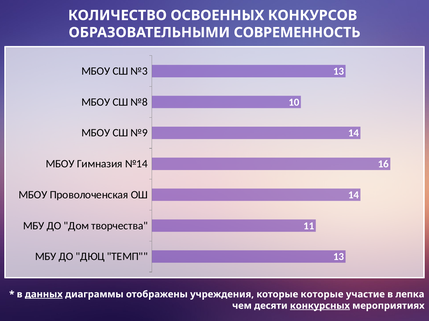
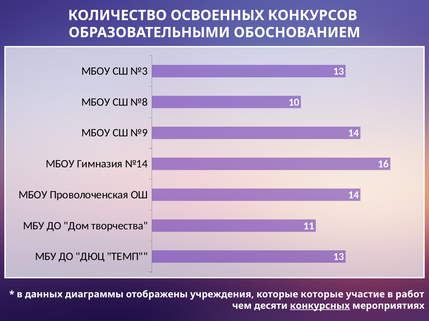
СОВРЕМЕННОСТЬ: СОВРЕМЕННОСТЬ -> ОБОСНОВАНИЕМ (297, 33)
данных underline: present -> none (44, 295)
лепка: лепка -> работ (410, 295)
